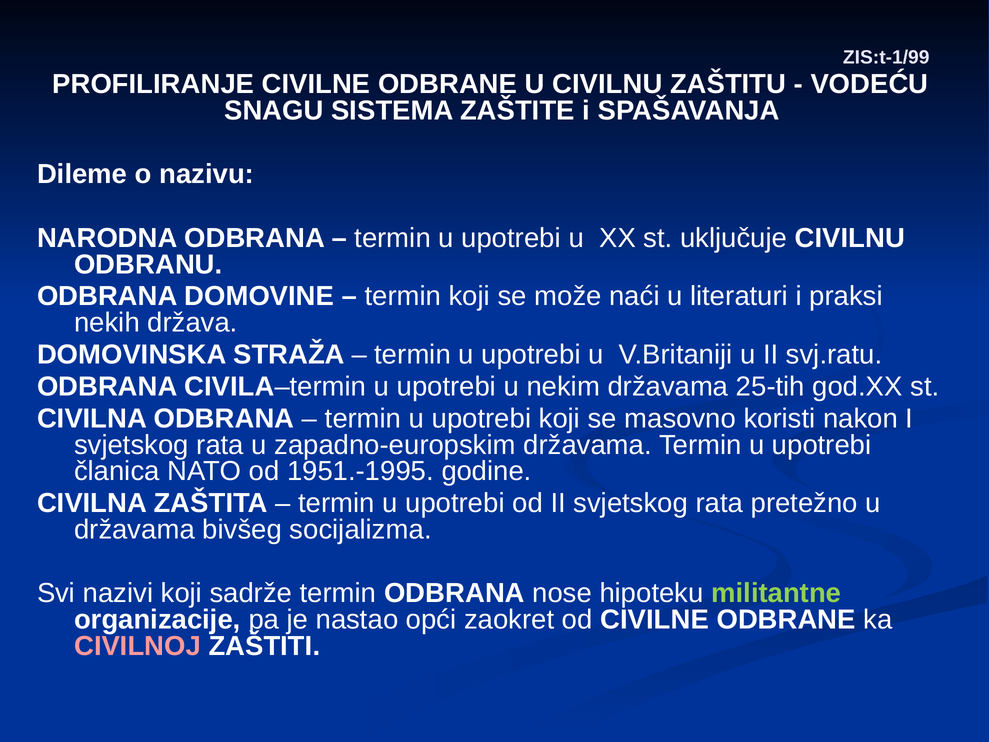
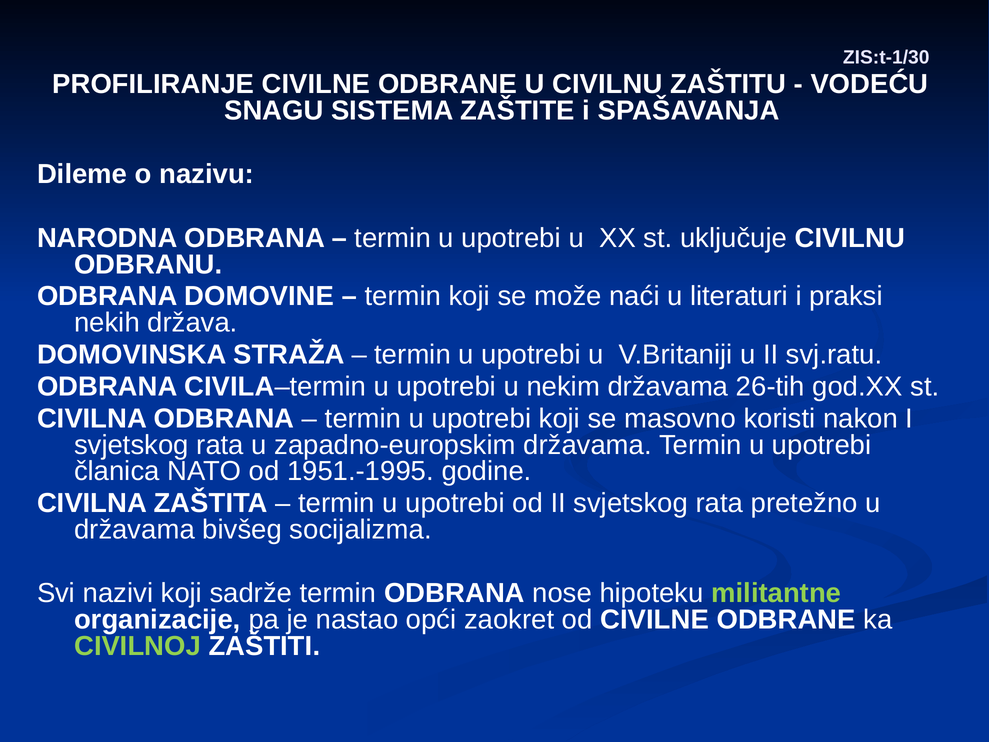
ZIS:t-1/99: ZIS:t-1/99 -> ZIS:t-1/30 (886, 58)
25-tih: 25-tih -> 26-tih (770, 386)
CIVILNOJ colour: pink -> light green (138, 646)
